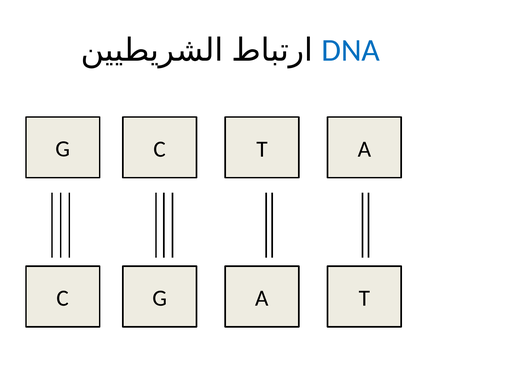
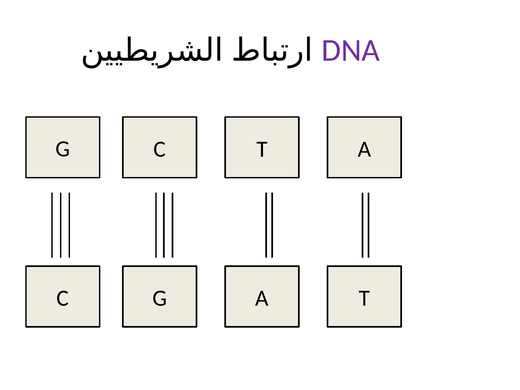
DNA colour: blue -> purple (351, 50)
